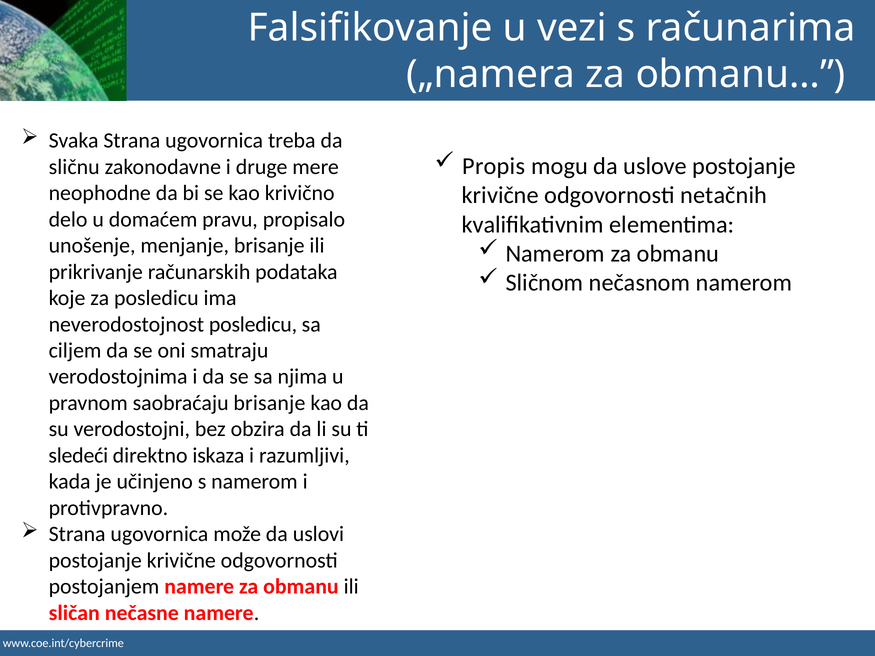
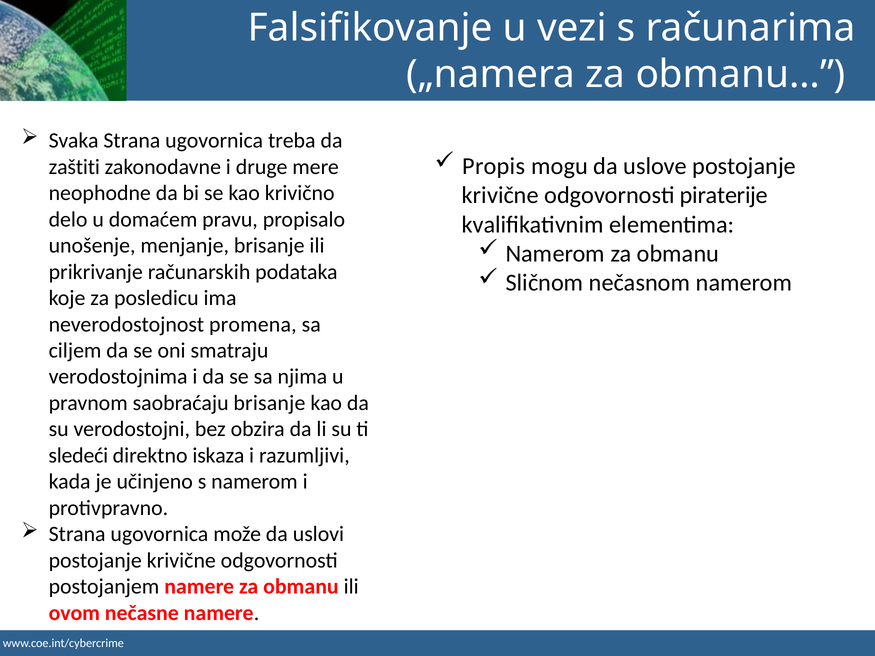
sličnu: sličnu -> zaštiti (74, 167)
netačnih: netačnih -> piraterije (724, 195)
neverodostojnost posledicu: posledicu -> promena (253, 324)
sličan: sličan -> ovom (74, 613)
